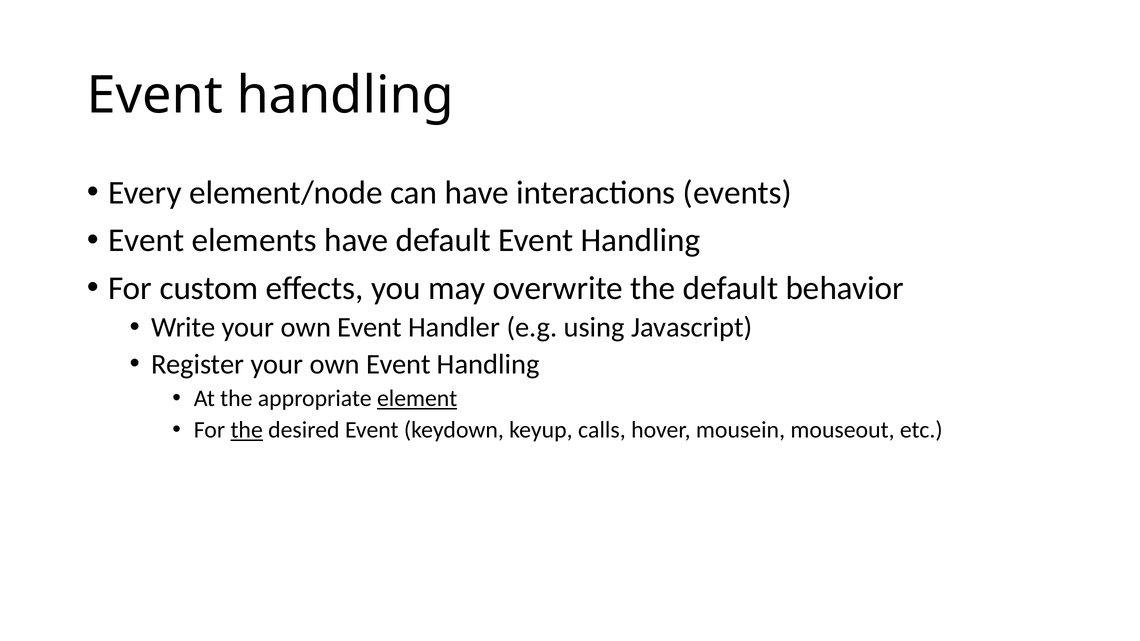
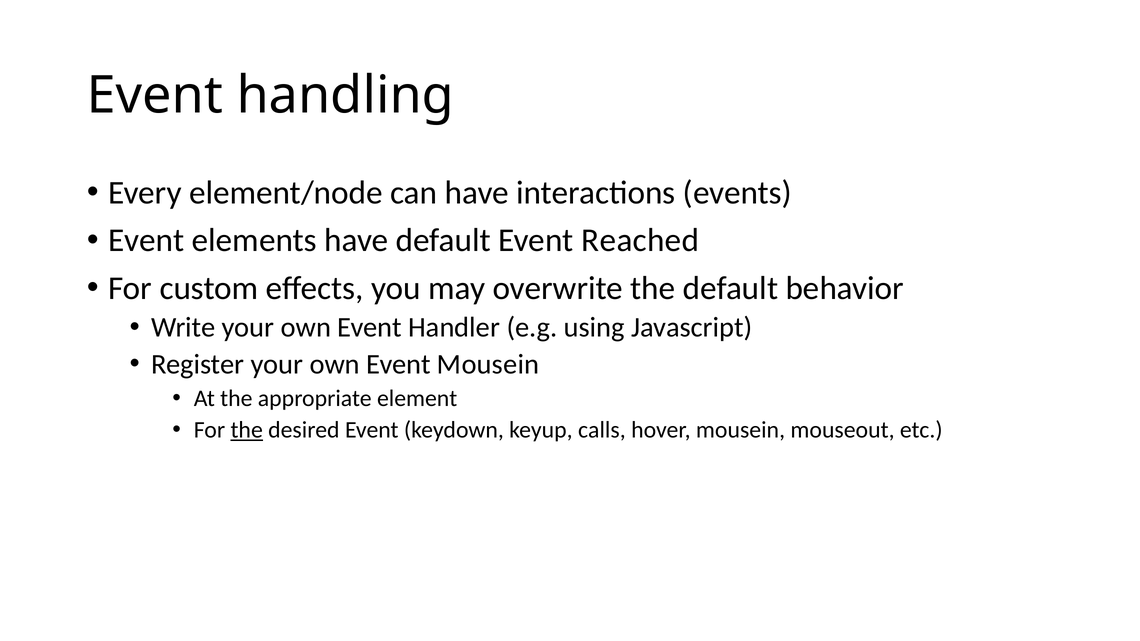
default Event Handling: Handling -> Reached (640, 241)
own Event Handling: Handling -> Mousein (488, 364)
element underline: present -> none (417, 398)
